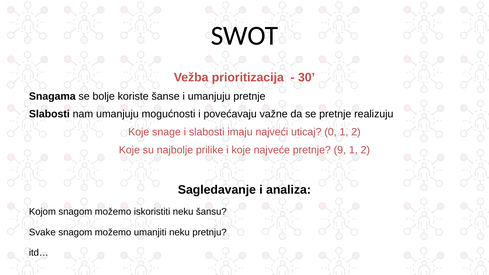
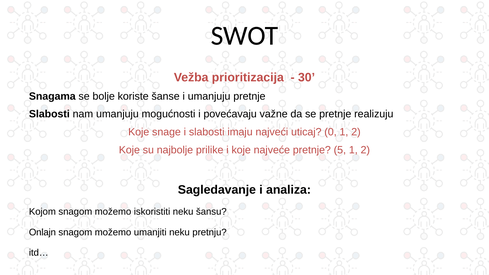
9: 9 -> 5 (340, 150)
Svake: Svake -> Onlajn (42, 232)
